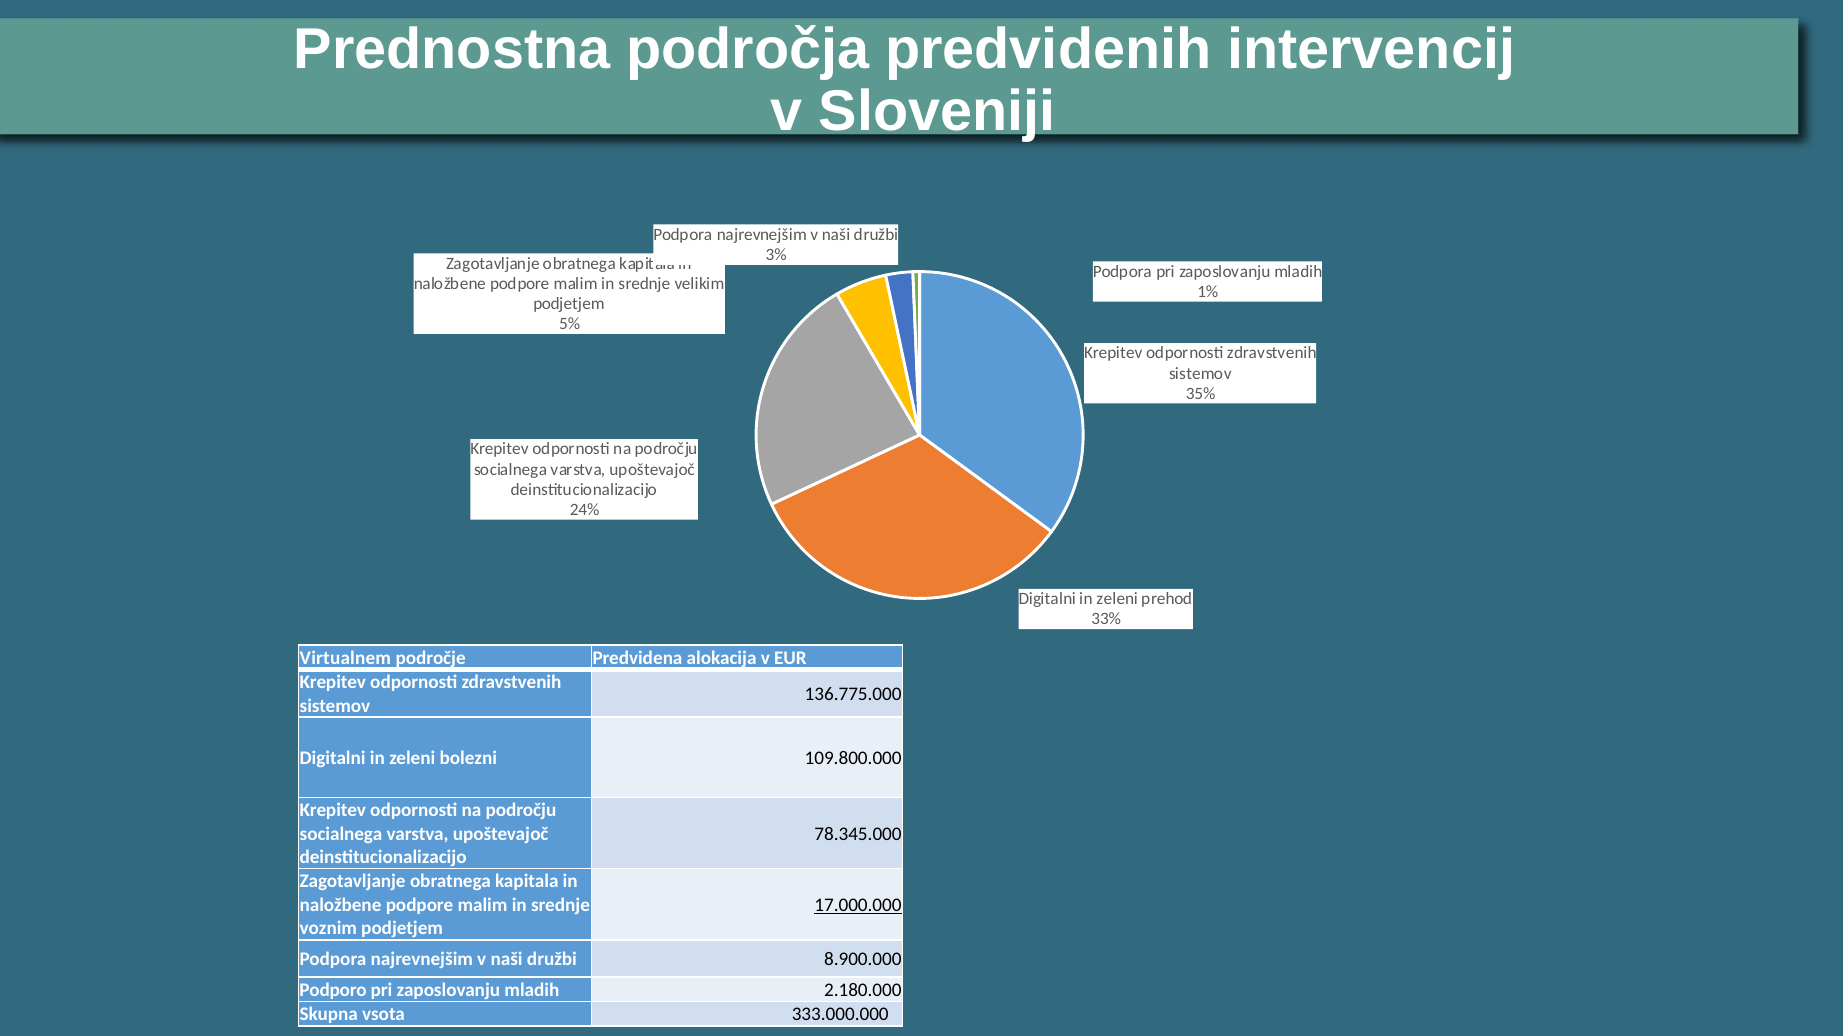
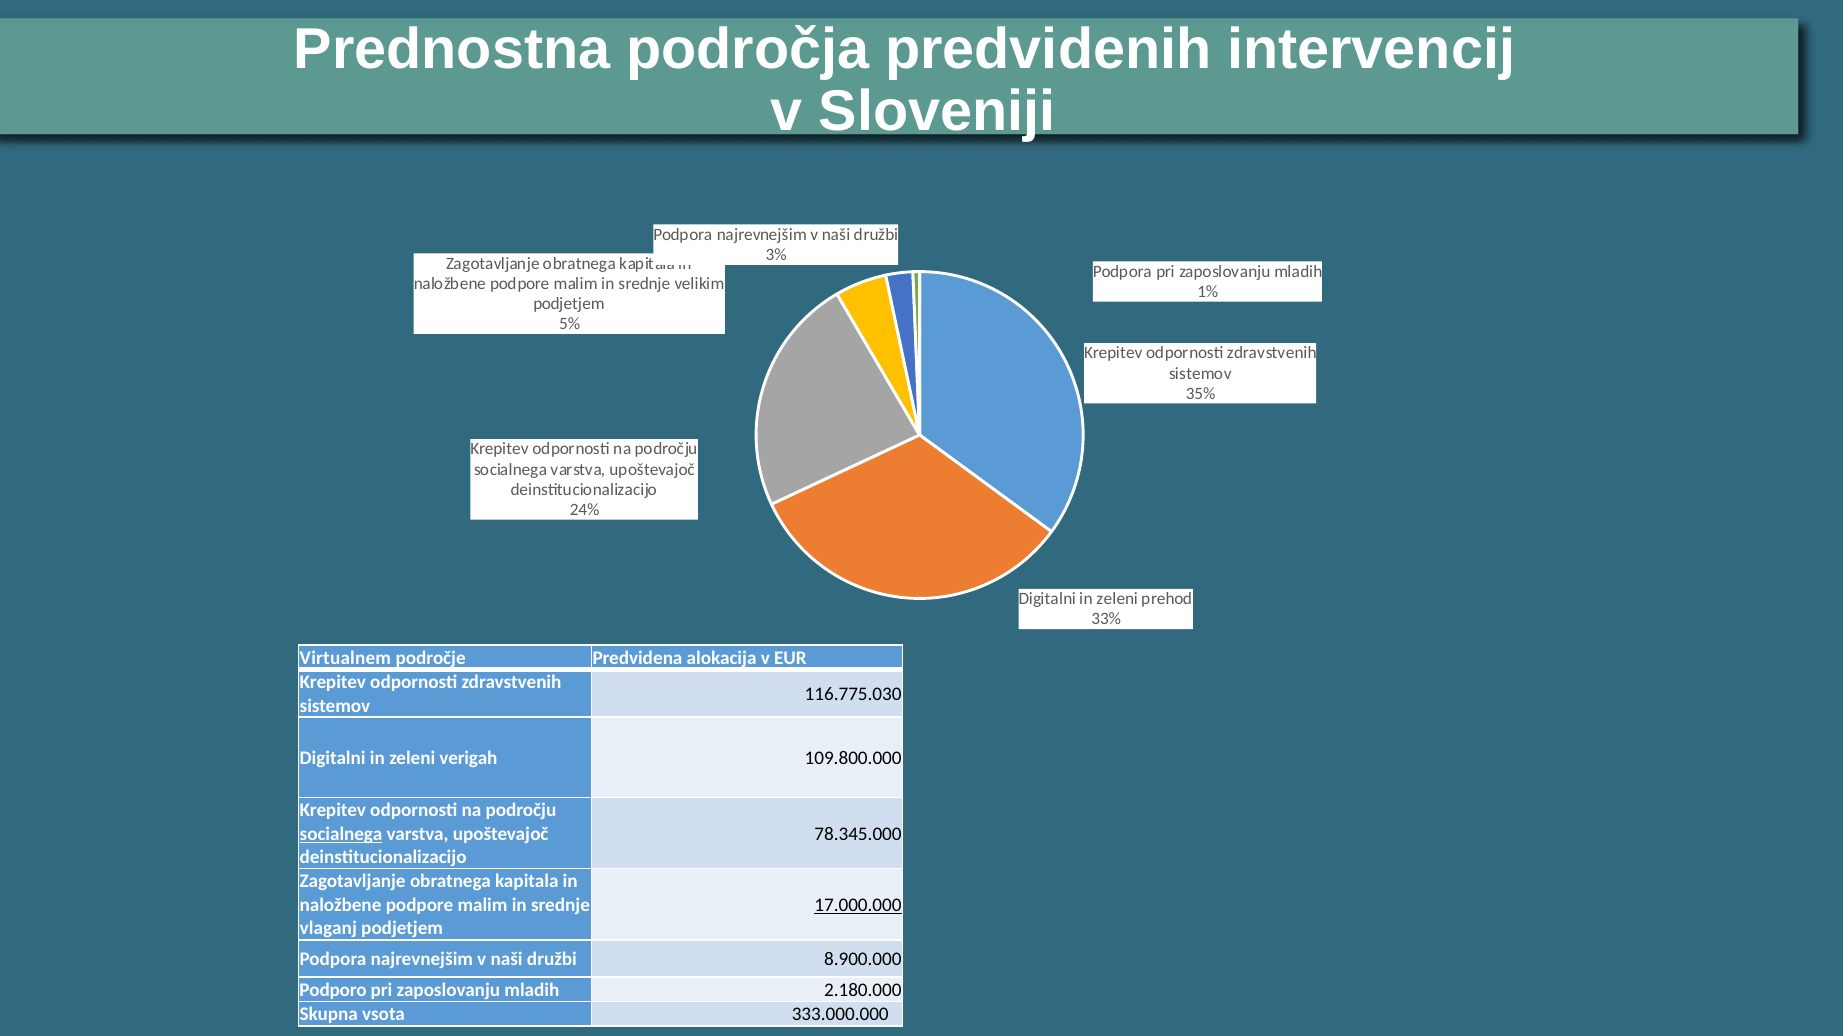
136.775.000: 136.775.000 -> 116.775.030 (853, 695)
bolezni: bolezni -> verigah (468, 759)
socialnega underline: none -> present (341, 834)
voznim: voznim -> vlaganj (328, 929)
